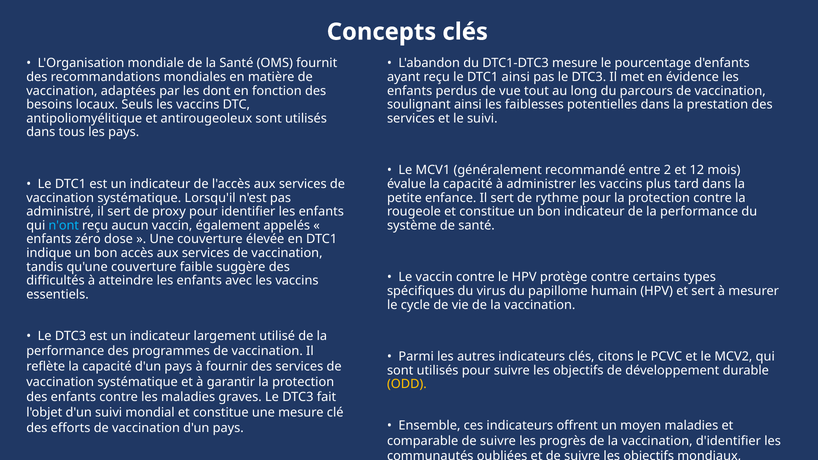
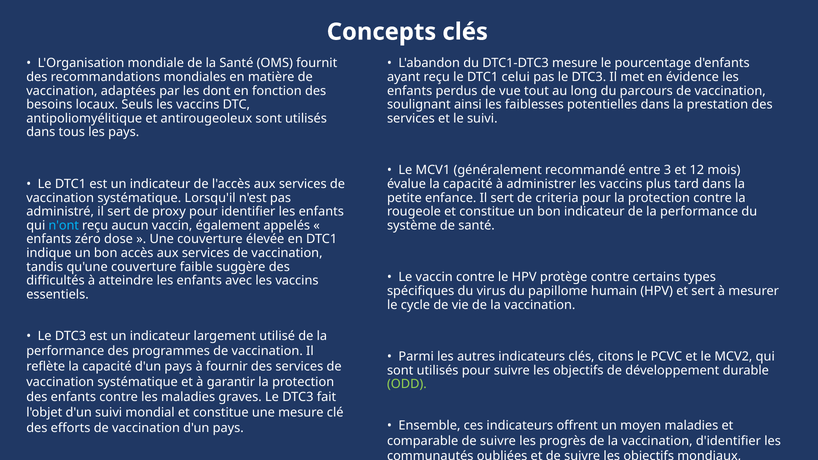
DTC1 ainsi: ainsi -> celui (516, 77)
2: 2 -> 3 (667, 170)
rythme: rythme -> criteria (557, 198)
ODD colour: yellow -> light green (407, 384)
